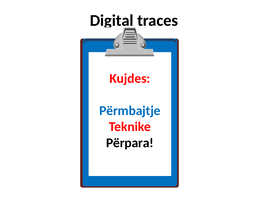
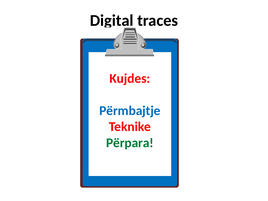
Përpara colour: black -> green (130, 143)
